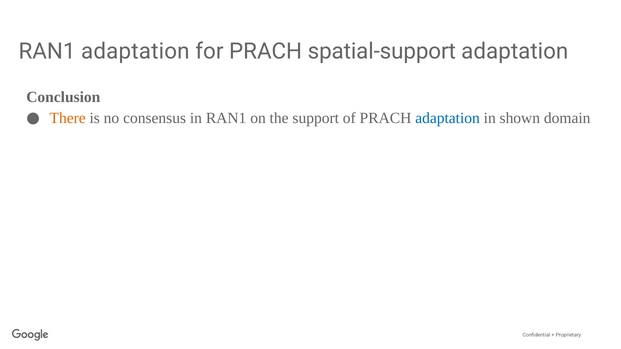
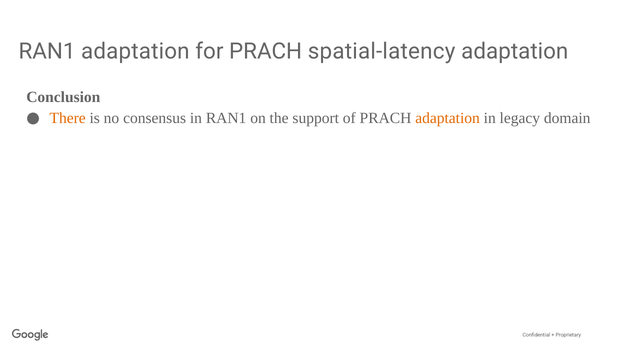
spatial-support: spatial-support -> spatial-latency (382, 52)
adaptation colour: blue -> orange (448, 118)
shown: shown -> legacy (520, 118)
